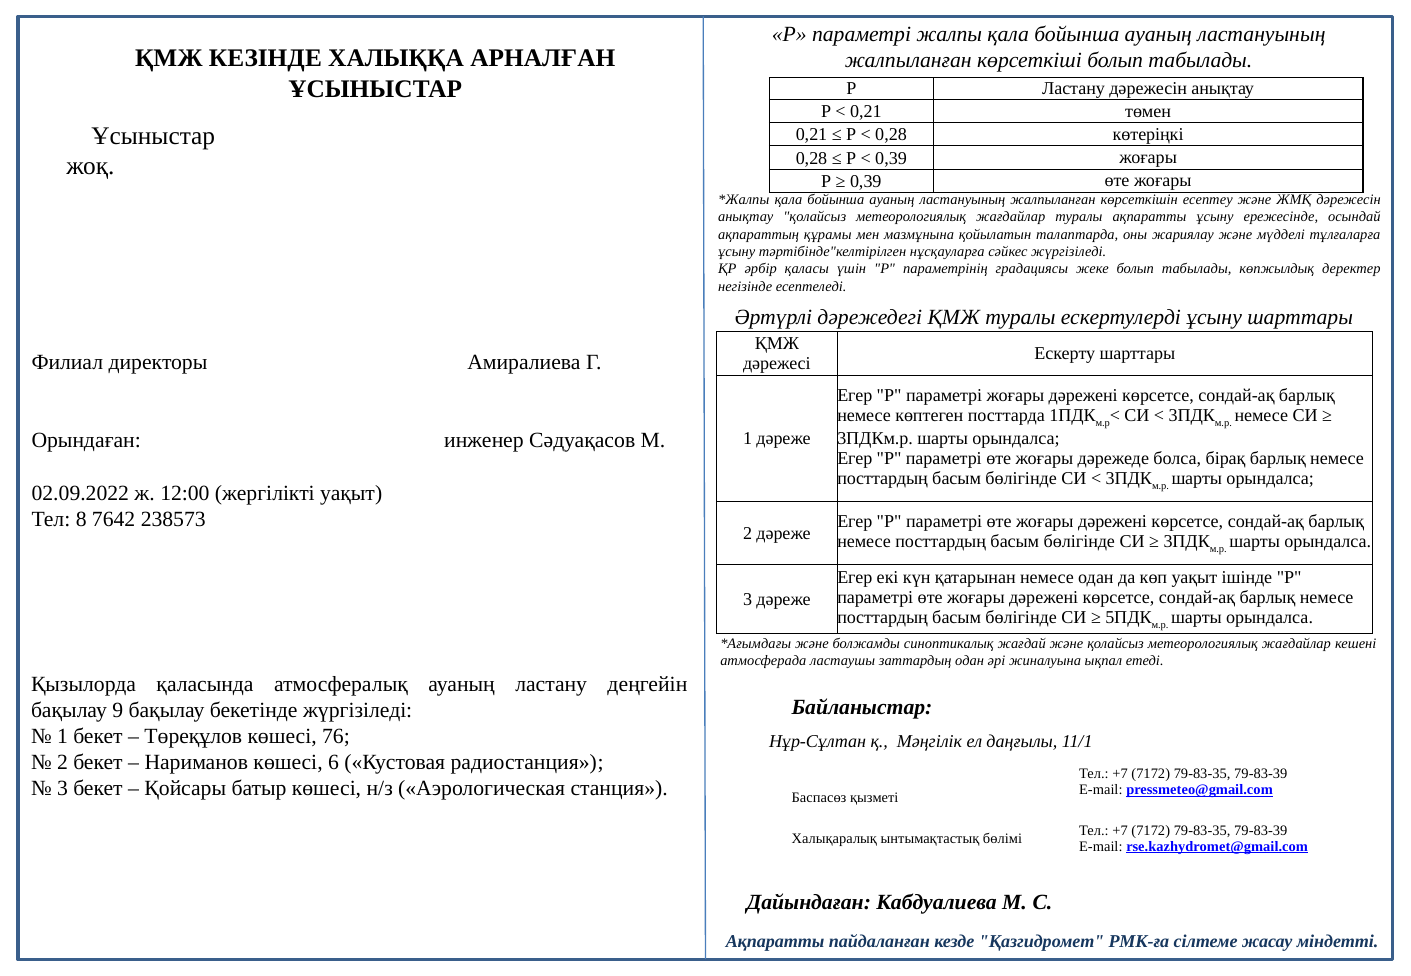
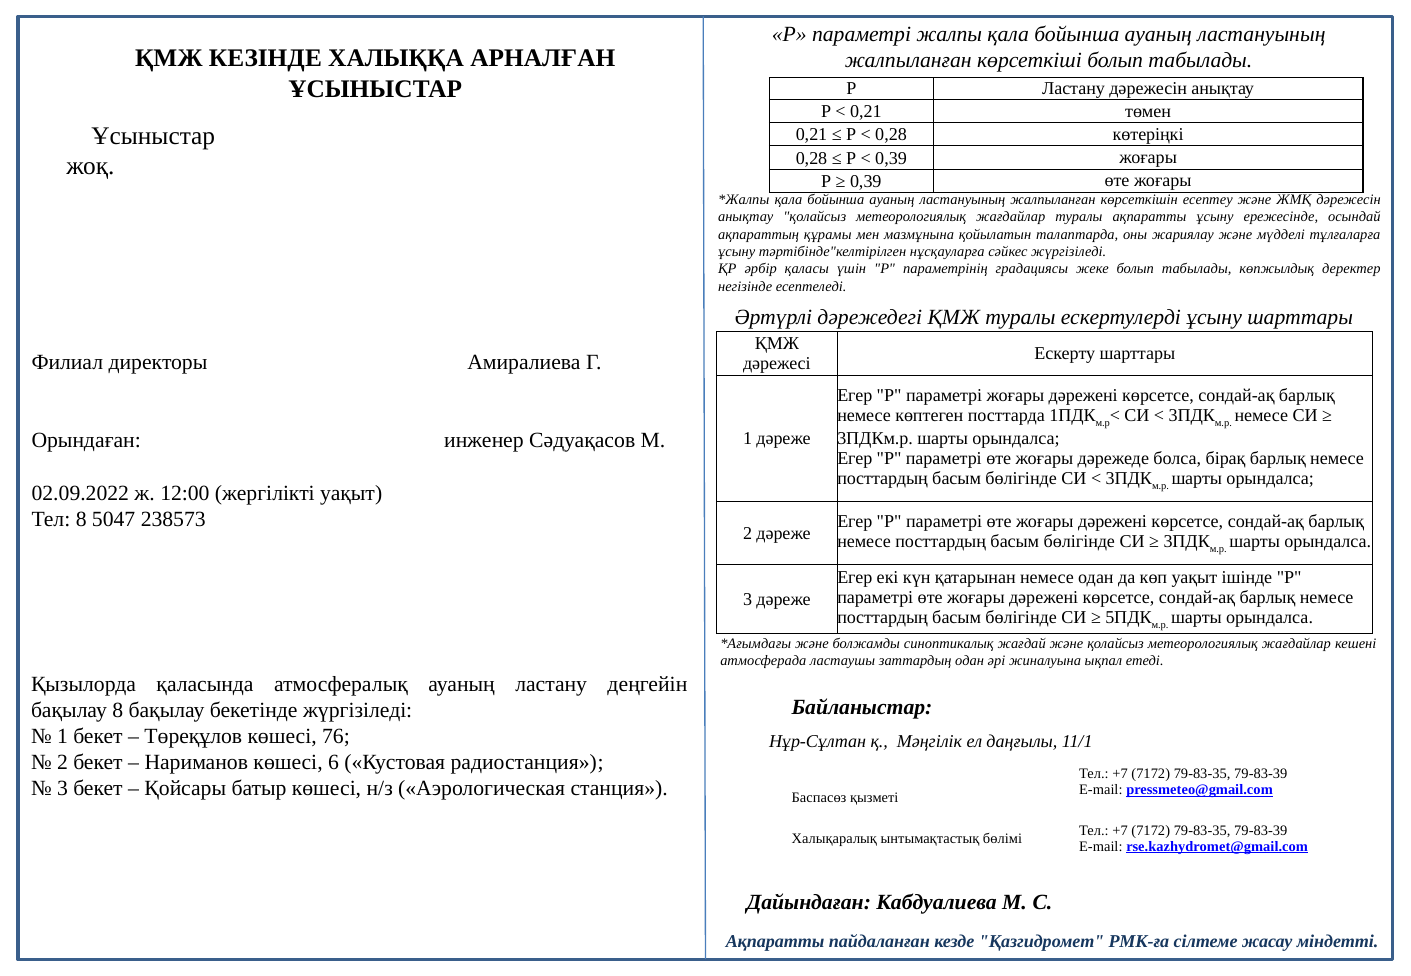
7642: 7642 -> 5047 (114, 519)
бақылау 9: 9 -> 8 (118, 711)
